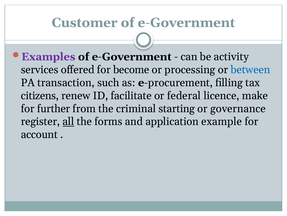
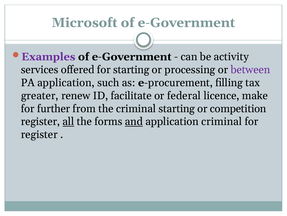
Customer: Customer -> Microsoft (85, 23)
for become: become -> starting (131, 69)
between colour: blue -> purple (250, 69)
PA transaction: transaction -> application (66, 82)
citizens: citizens -> greater (40, 95)
governance: governance -> competition (238, 108)
and underline: none -> present (134, 121)
application example: example -> criminal (222, 121)
account: account -> register (39, 134)
